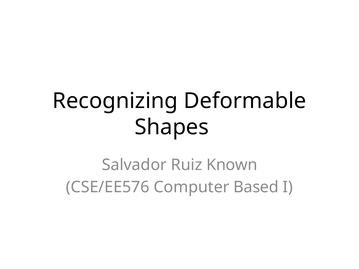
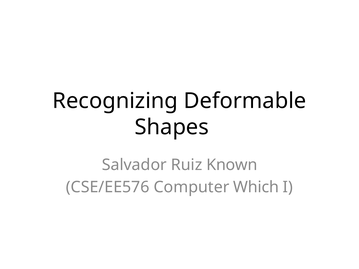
Based: Based -> Which (256, 187)
